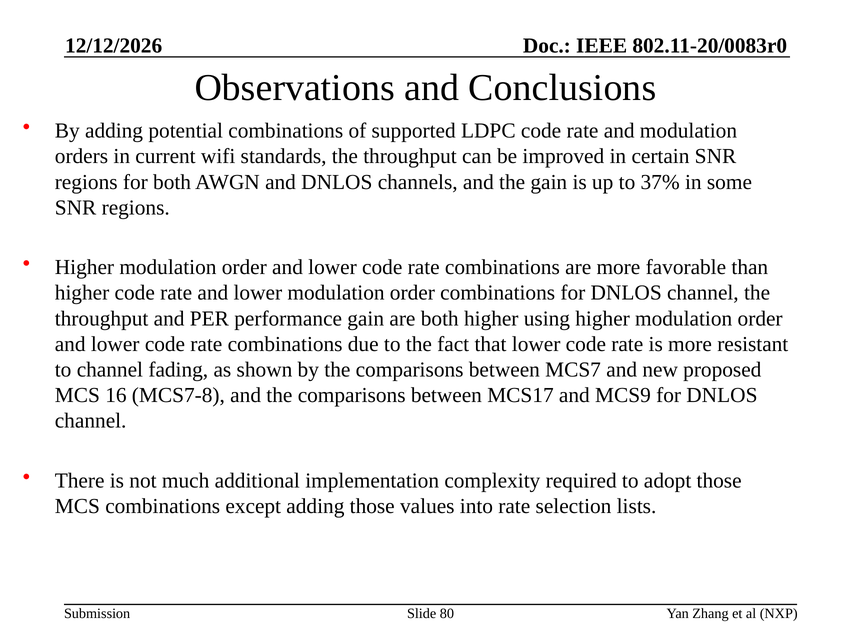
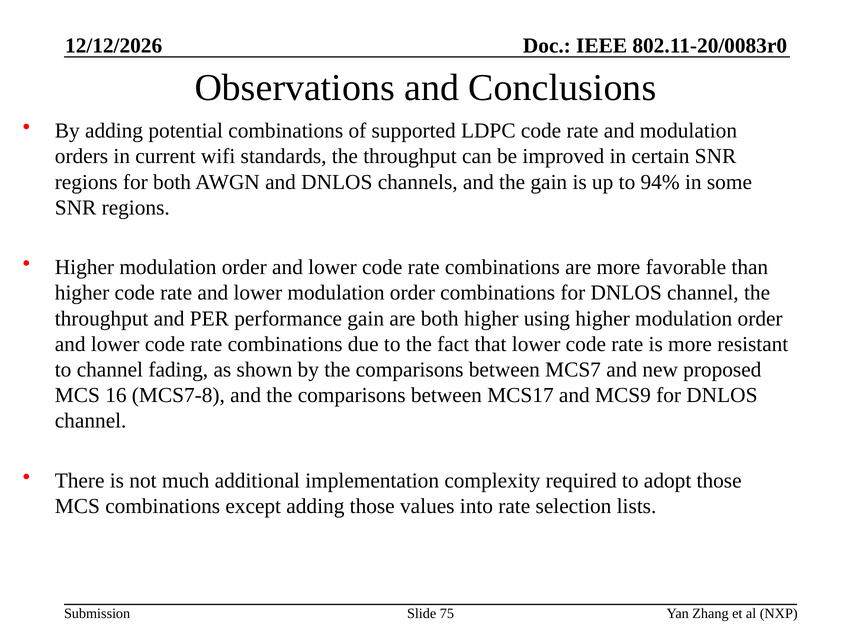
37%: 37% -> 94% (660, 182)
80: 80 -> 75 (447, 614)
